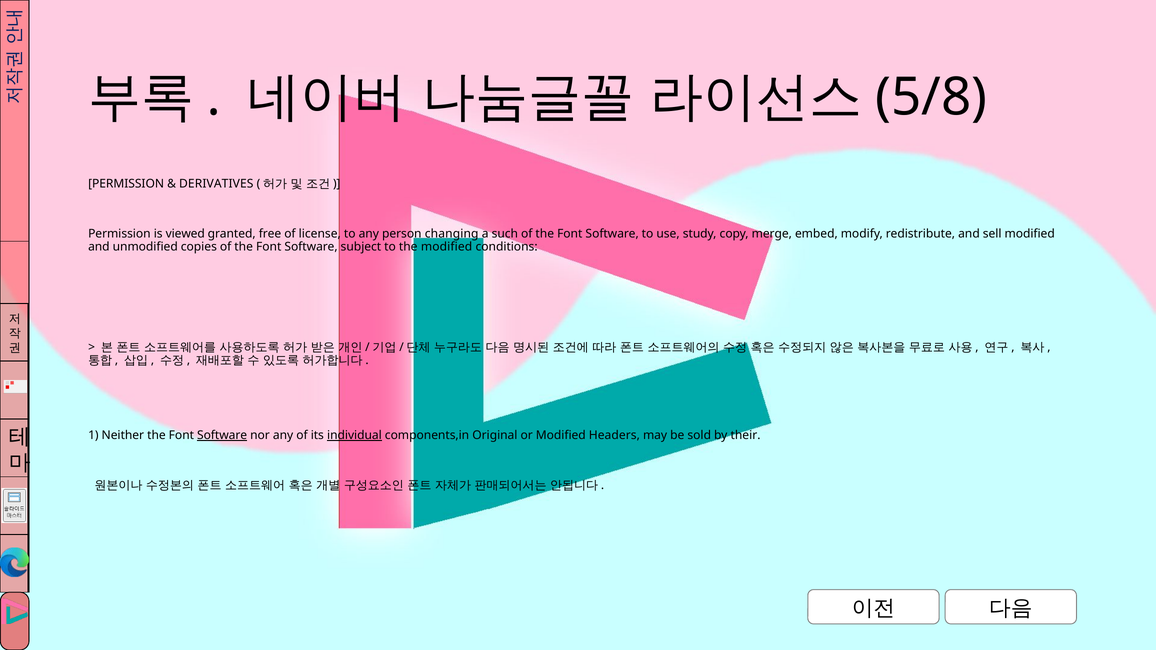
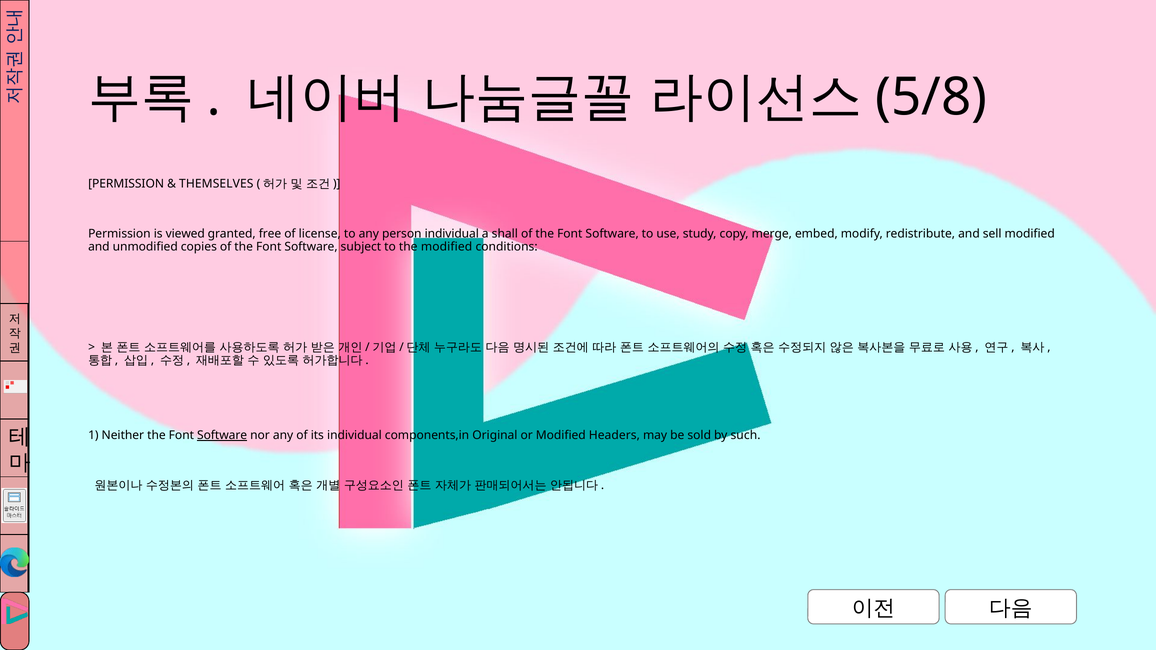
DERIVATIVES: DERIVATIVES -> THEMSELVES (216, 184)
person changing: changing -> individual (452, 234)
such: such -> shall (505, 234)
individual underline: present -> none (354, 436)
their: their -> such (746, 436)
